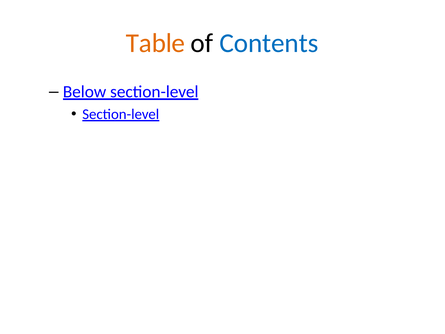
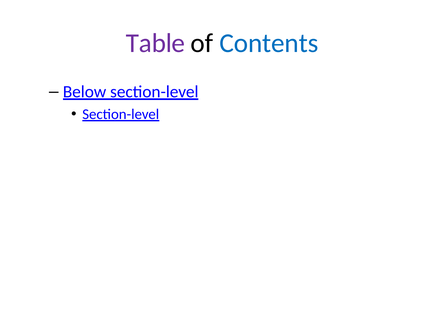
Table colour: orange -> purple (156, 43)
